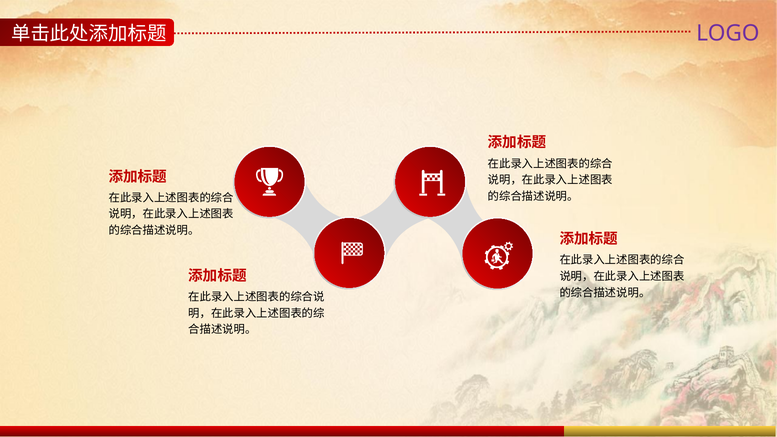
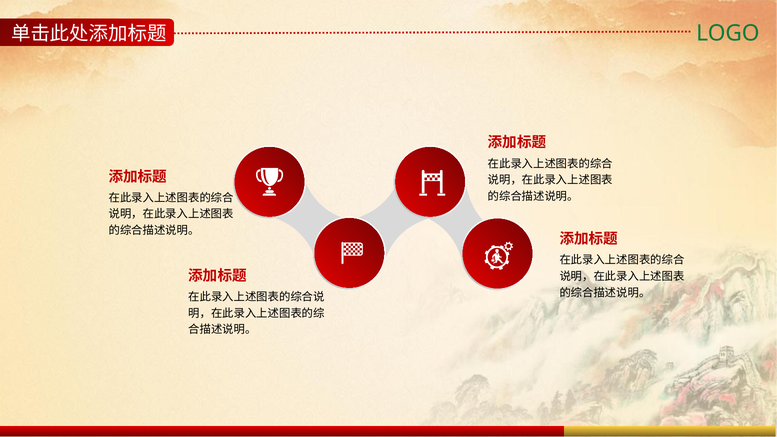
LOGO colour: purple -> green (728, 33)
